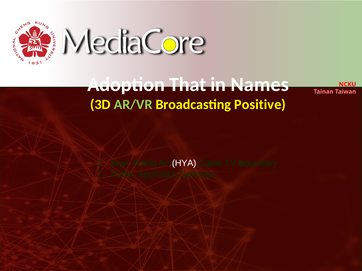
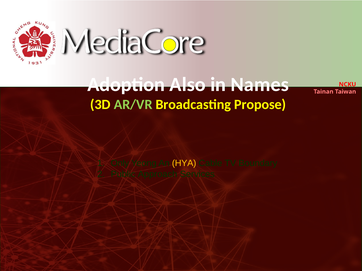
That: That -> Also (188, 85)
Positive: Positive -> Propose (260, 105)
Sign: Sign -> Only (120, 164)
HYA colour: white -> yellow (184, 164)
